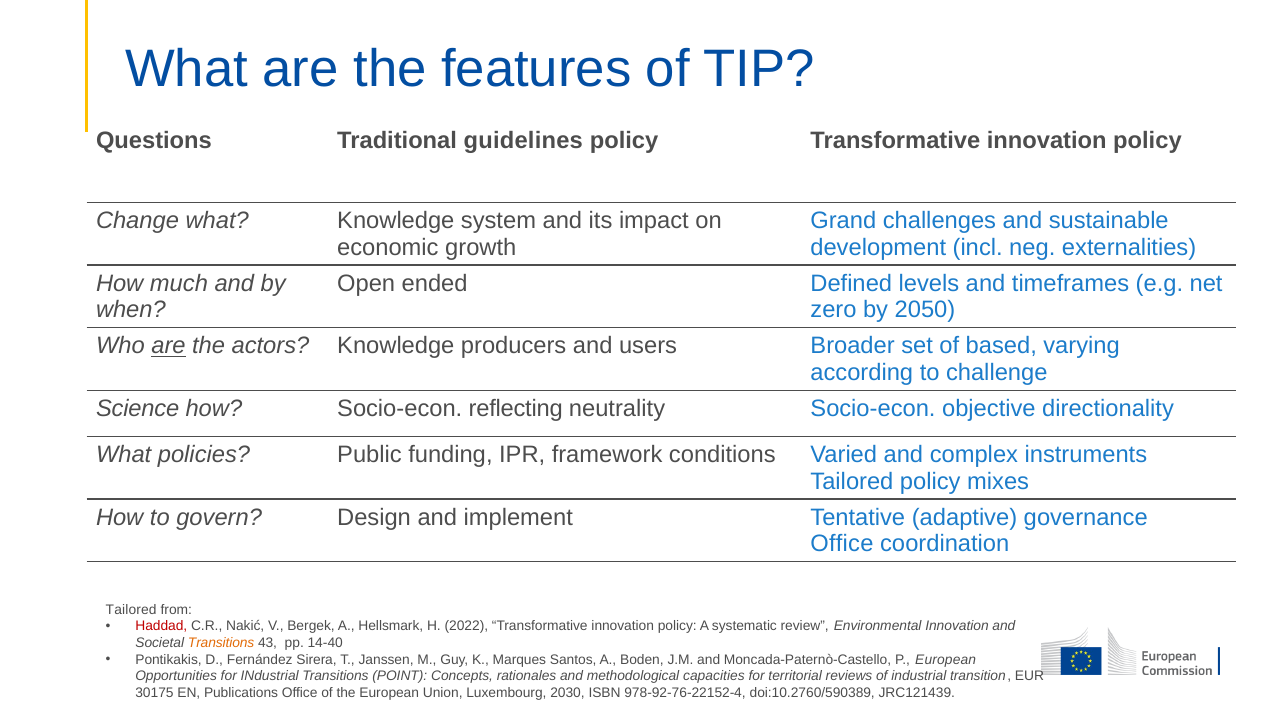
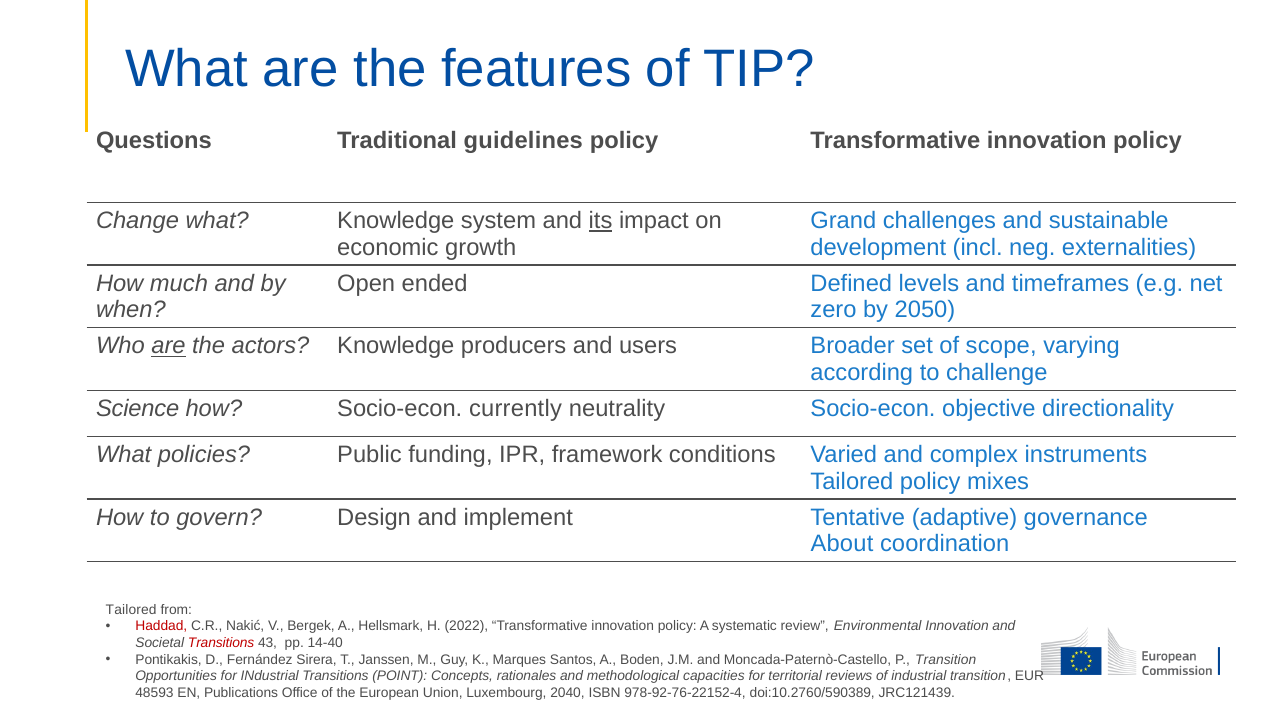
its underline: none -> present (601, 221)
based: based -> scope (1001, 346)
reflecting: reflecting -> currently (515, 409)
Office: Office -> About (842, 544)
Transitions colour: orange -> red (221, 642)
P European: European -> Transition (946, 659)
30175: 30175 -> 48593 (154, 692)
2030: 2030 -> 2040 (568, 692)
